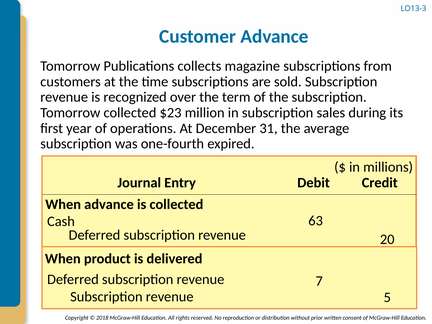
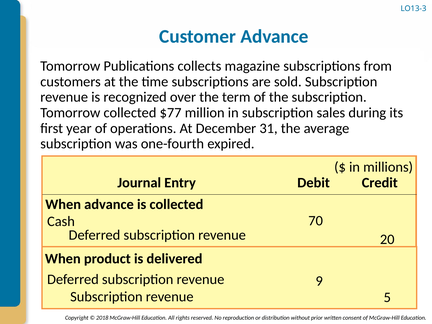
$23: $23 -> $77 (171, 113)
63: 63 -> 70 (316, 221)
7: 7 -> 9 (319, 281)
